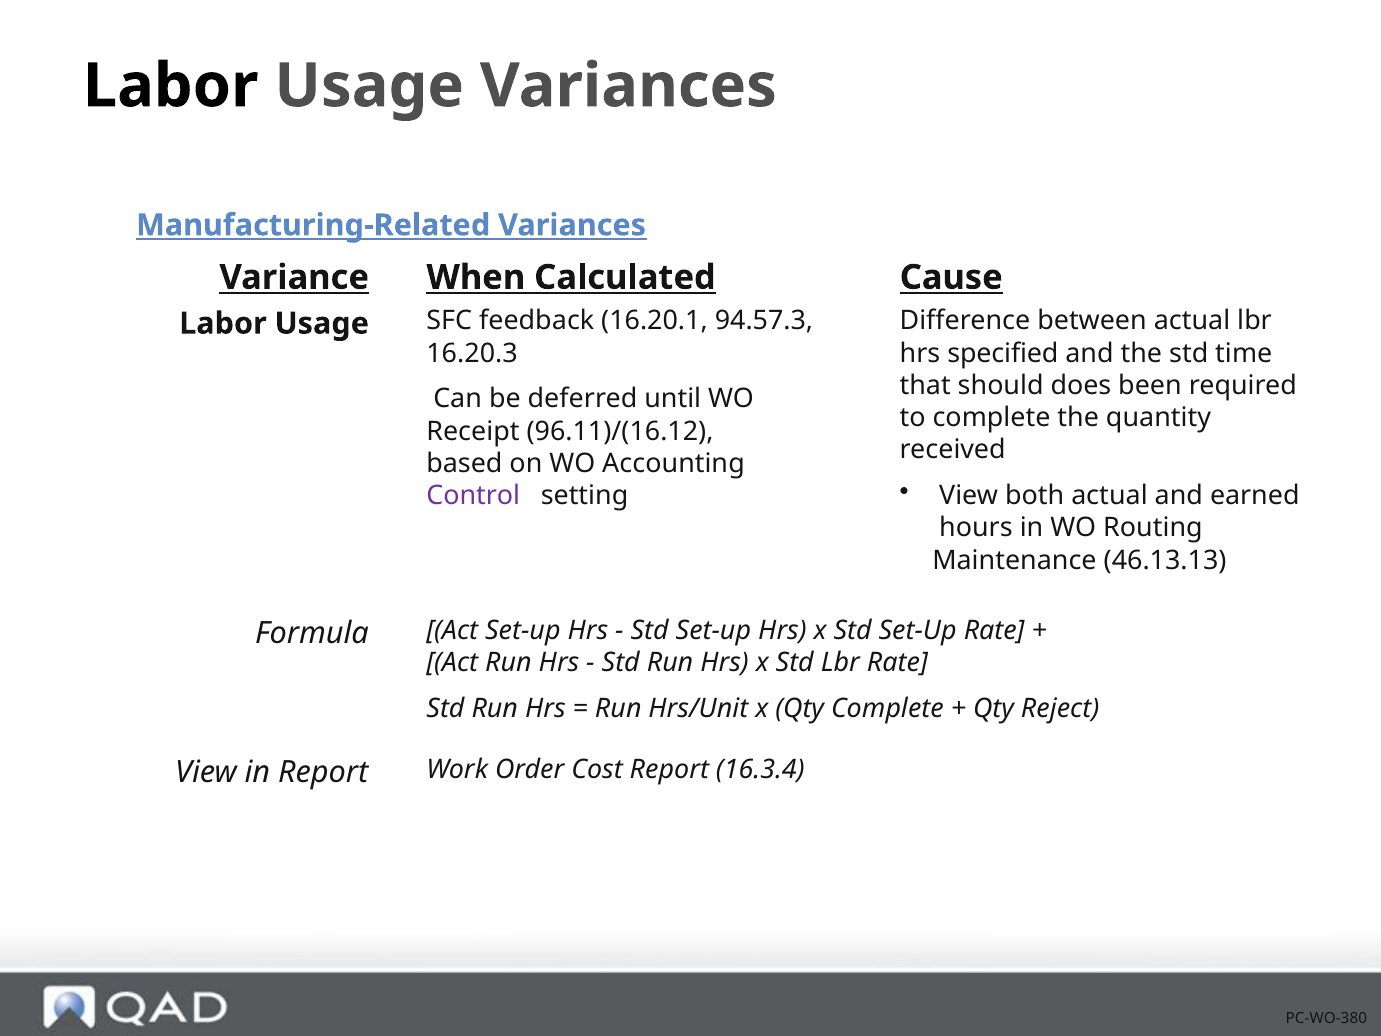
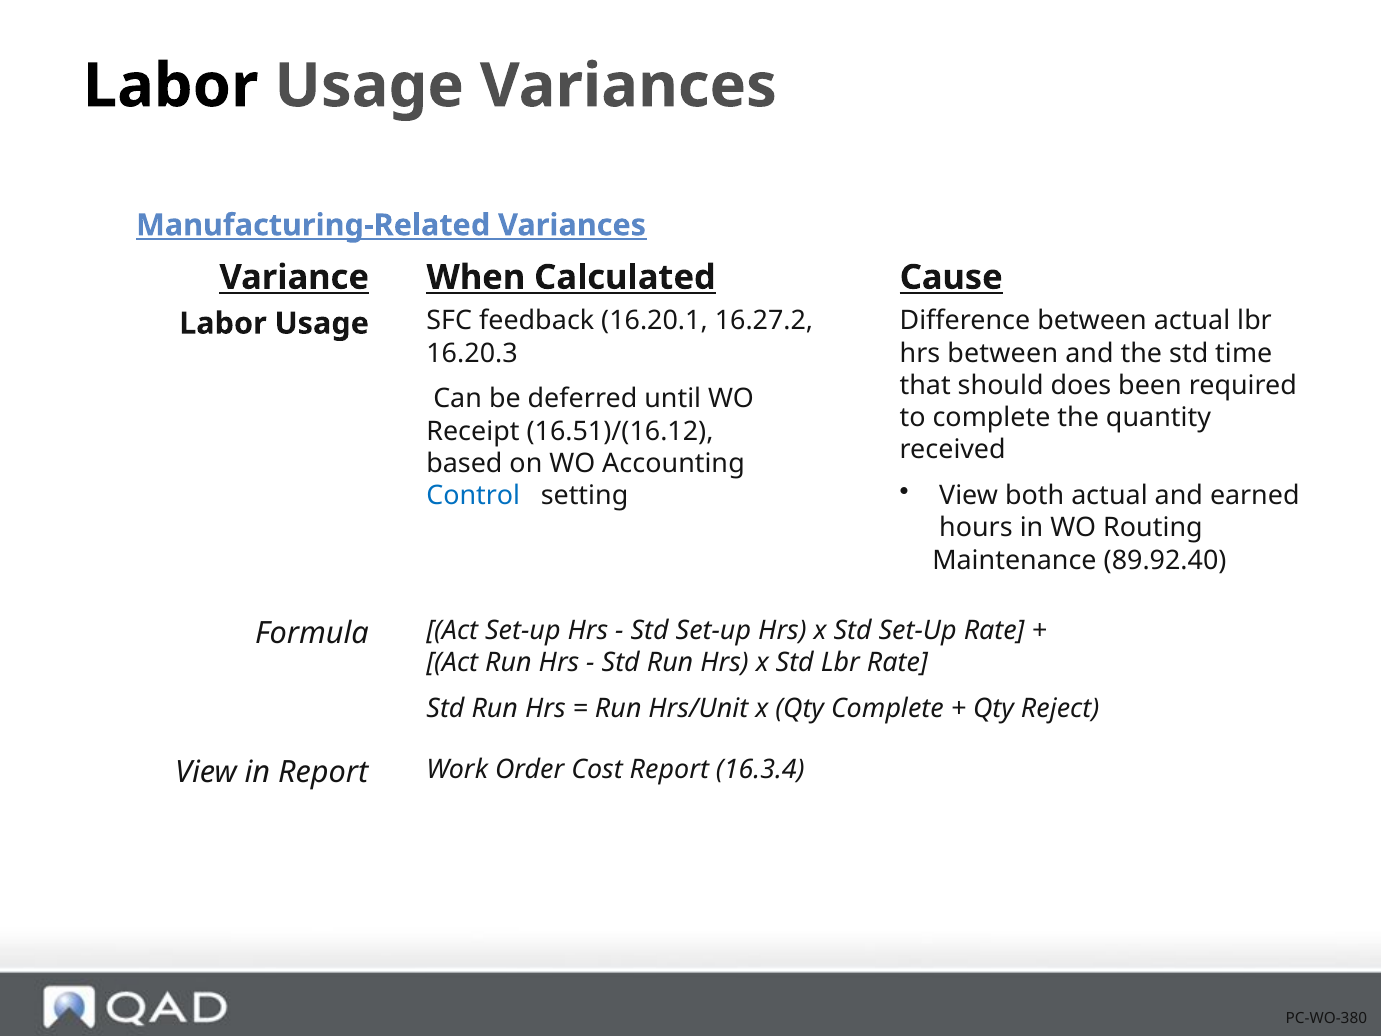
94.57.3: 94.57.3 -> 16.27.2 (764, 321)
hrs specified: specified -> between (1003, 353)
96.11)/(16.12: 96.11)/(16.12 -> 16.51)/(16.12 (620, 431)
Control colour: purple -> blue (473, 496)
46.13.13: 46.13.13 -> 89.92.40 (1165, 560)
